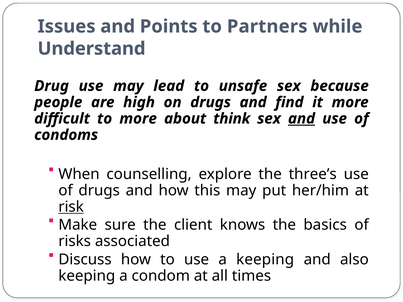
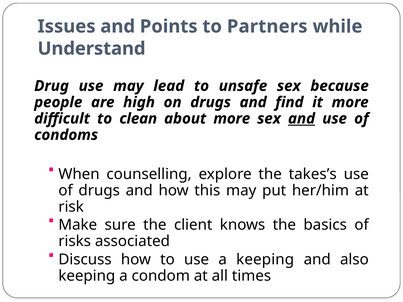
to more: more -> clean (138, 119)
about think: think -> more (232, 119)
three’s: three’s -> takes’s (313, 174)
risk underline: present -> none (71, 207)
